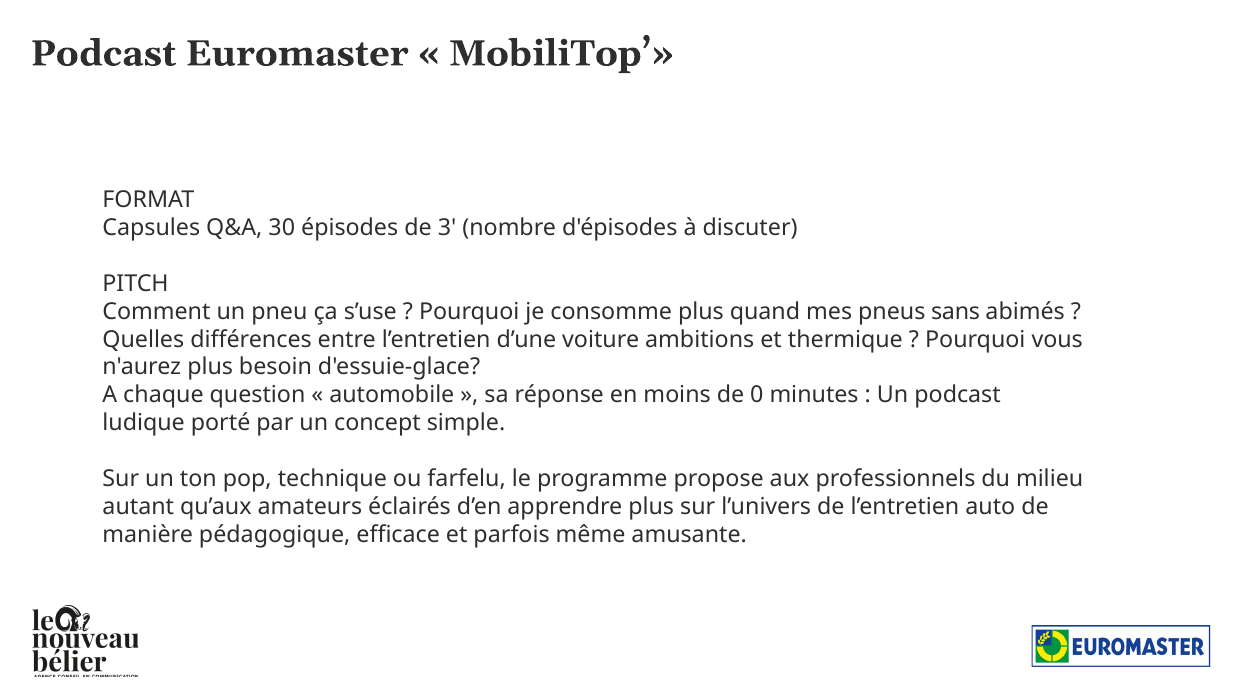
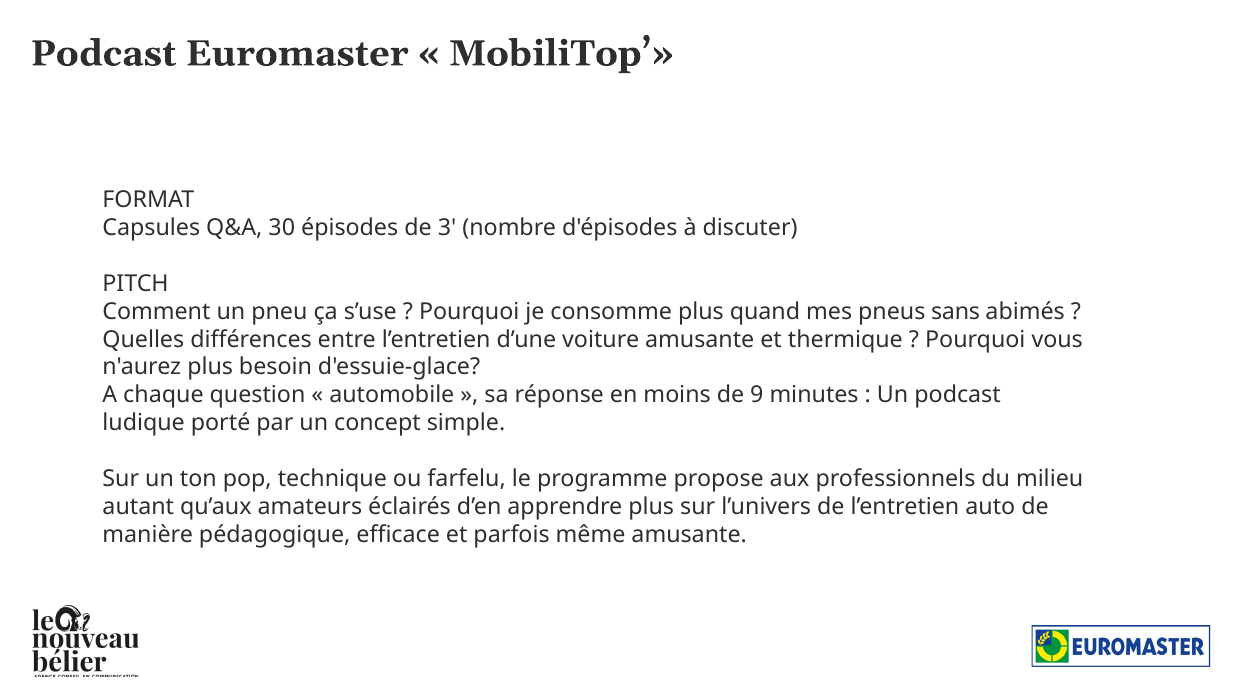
voiture ambitions: ambitions -> amusante (700, 339)
0: 0 -> 9 (757, 395)
